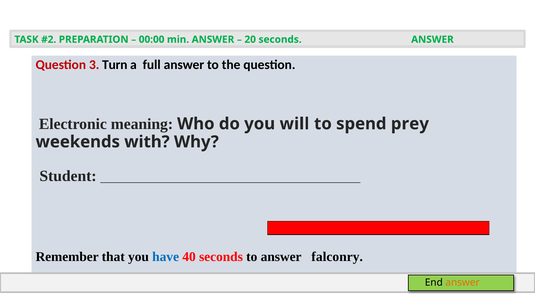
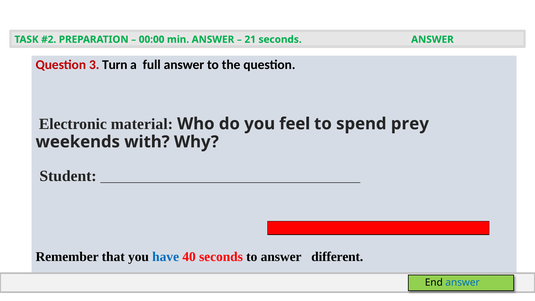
20: 20 -> 21 (250, 39)
meaning: meaning -> material (142, 124)
will: will -> feel (295, 124)
falconry: falconry -> different (337, 257)
answer colour: orange -> blue (463, 283)
